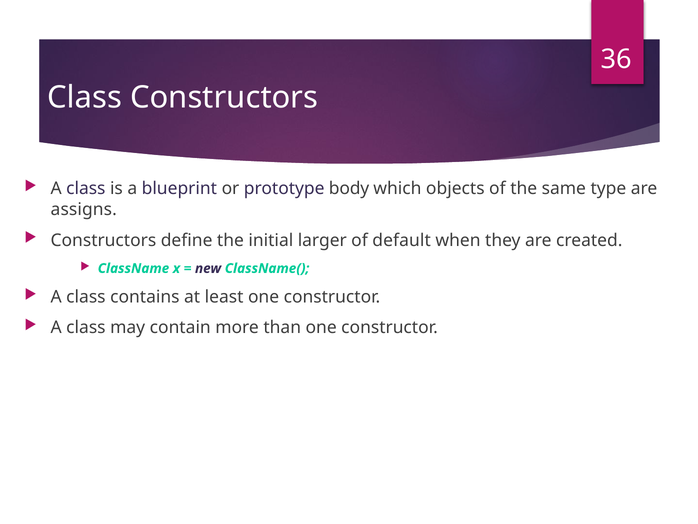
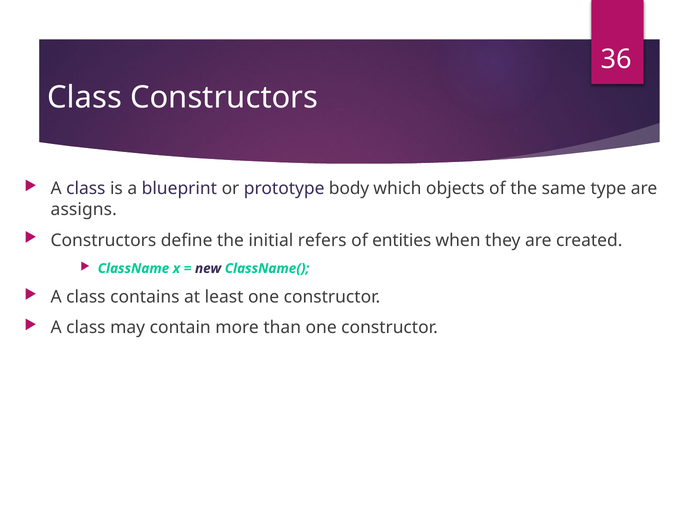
larger: larger -> refers (322, 240)
default: default -> entities (402, 240)
